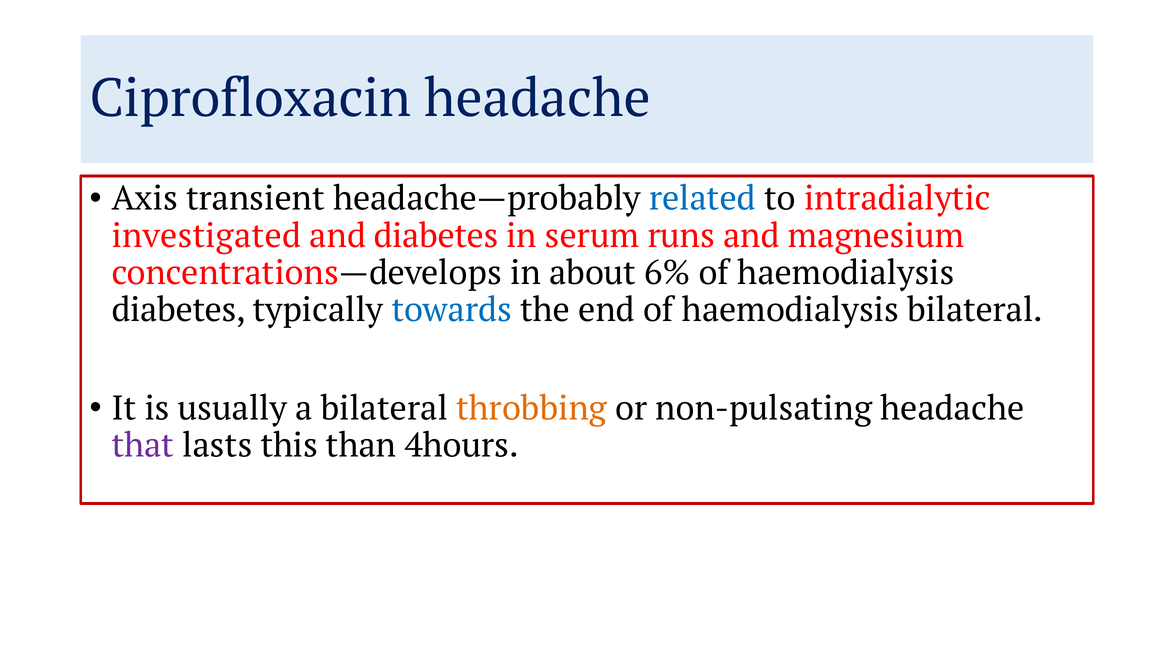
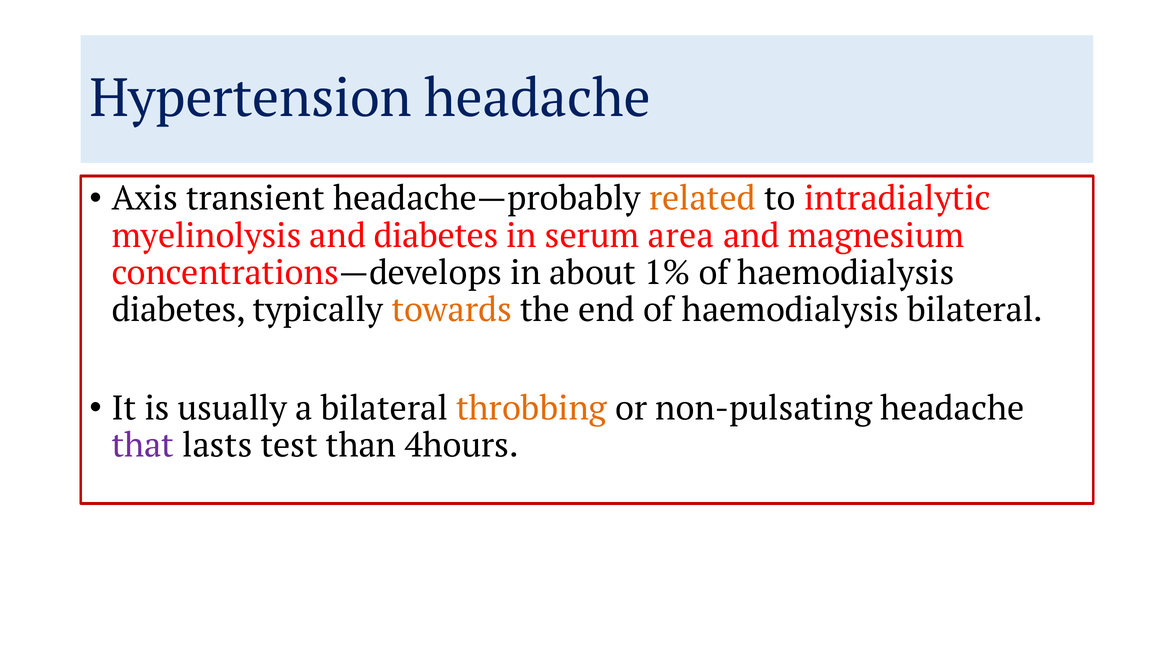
Ciprofloxacin: Ciprofloxacin -> Hypertension (250, 99)
related colour: blue -> orange (702, 198)
investigated: investigated -> myelinolysis (206, 235)
runs: runs -> area (681, 235)
6%: 6% -> 1% (667, 272)
towards colour: blue -> orange (452, 309)
this: this -> test (289, 445)
